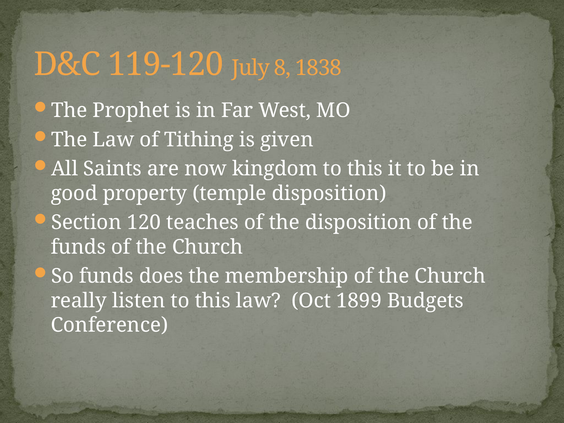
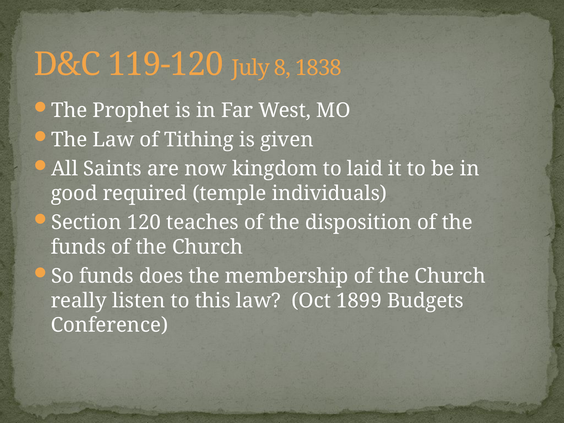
this: this -> laid (365, 169)
property: property -> required (145, 193)
temple disposition: disposition -> individuals (329, 193)
